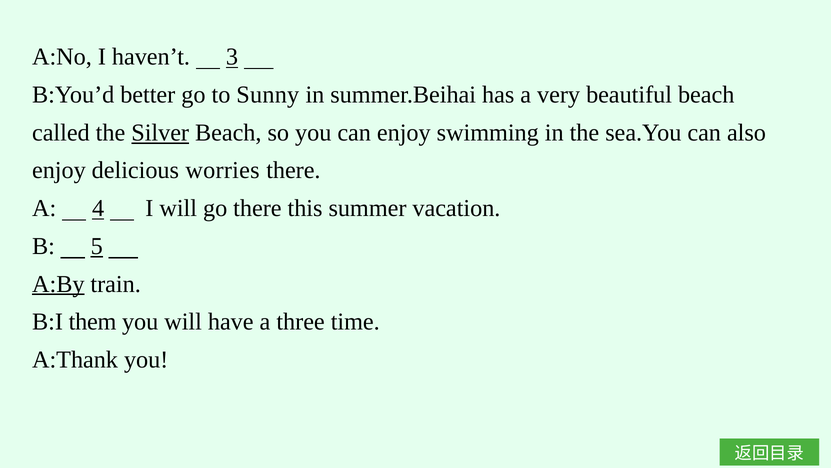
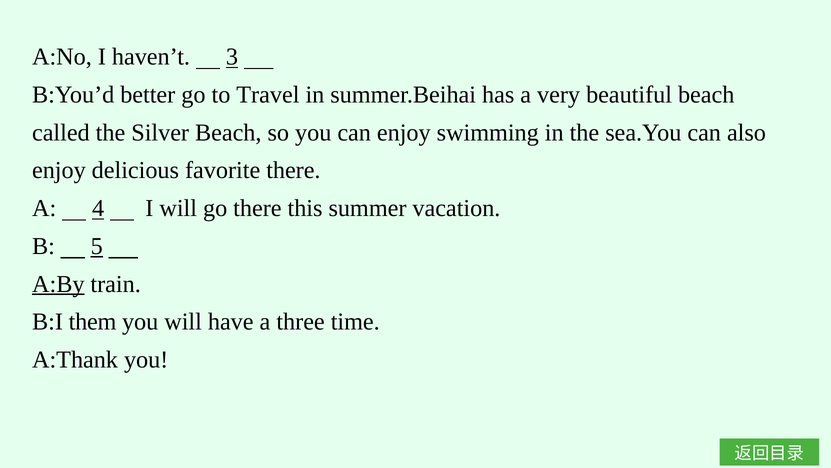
Sunny: Sunny -> Travel (268, 95)
Silver underline: present -> none (160, 132)
worries: worries -> favorite (223, 170)
